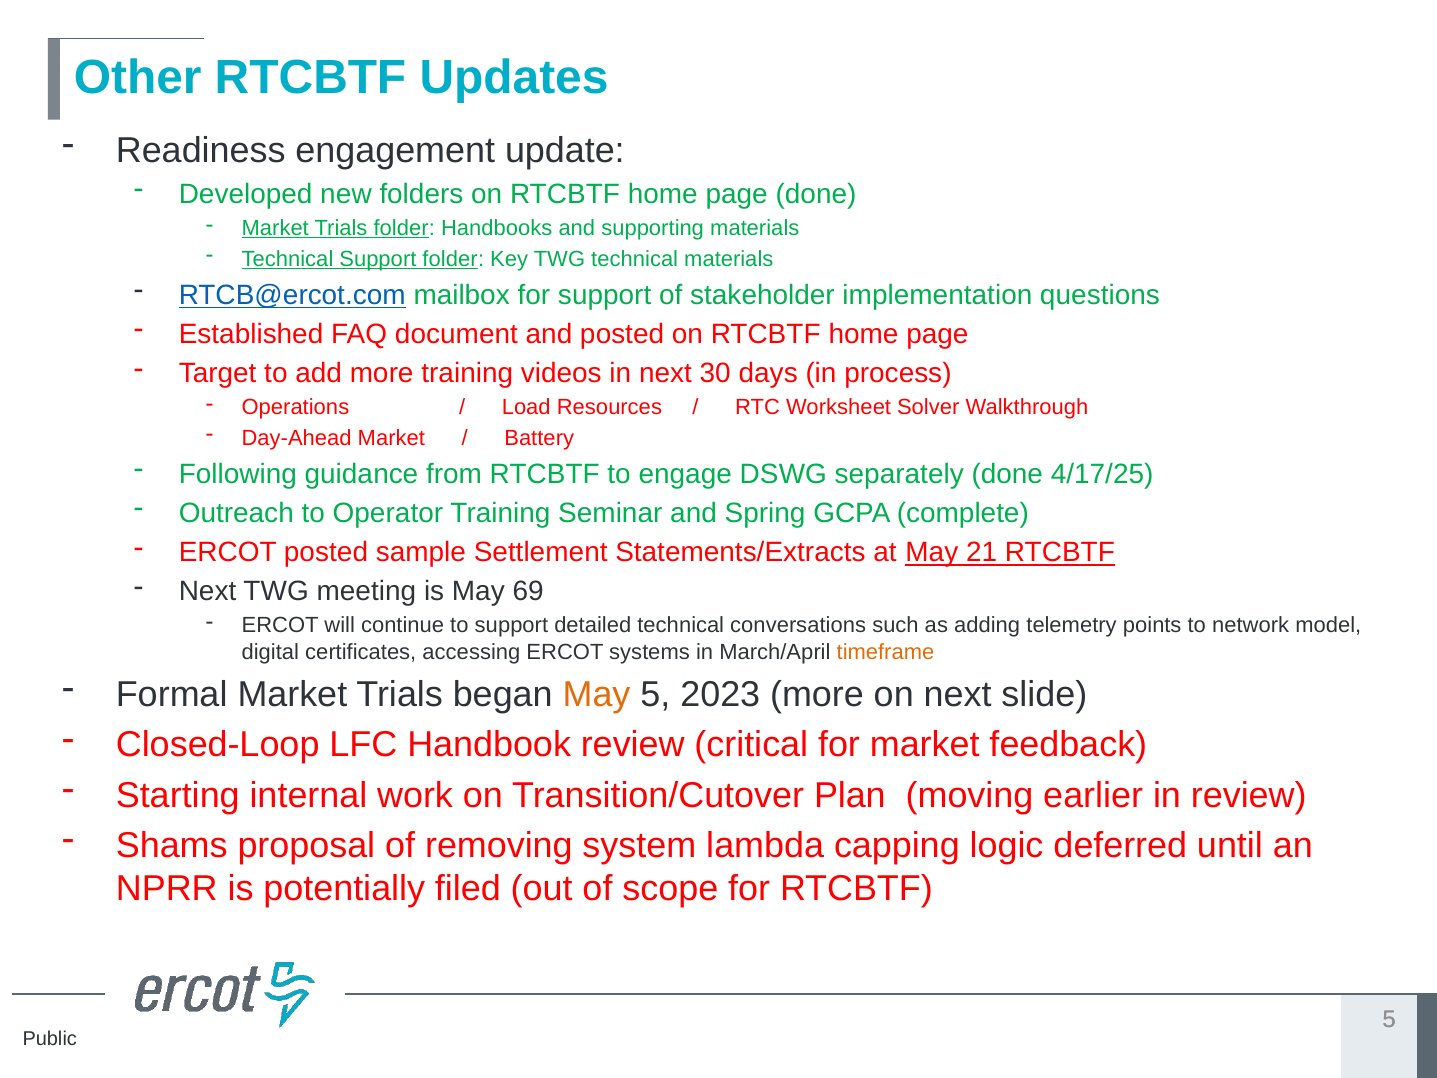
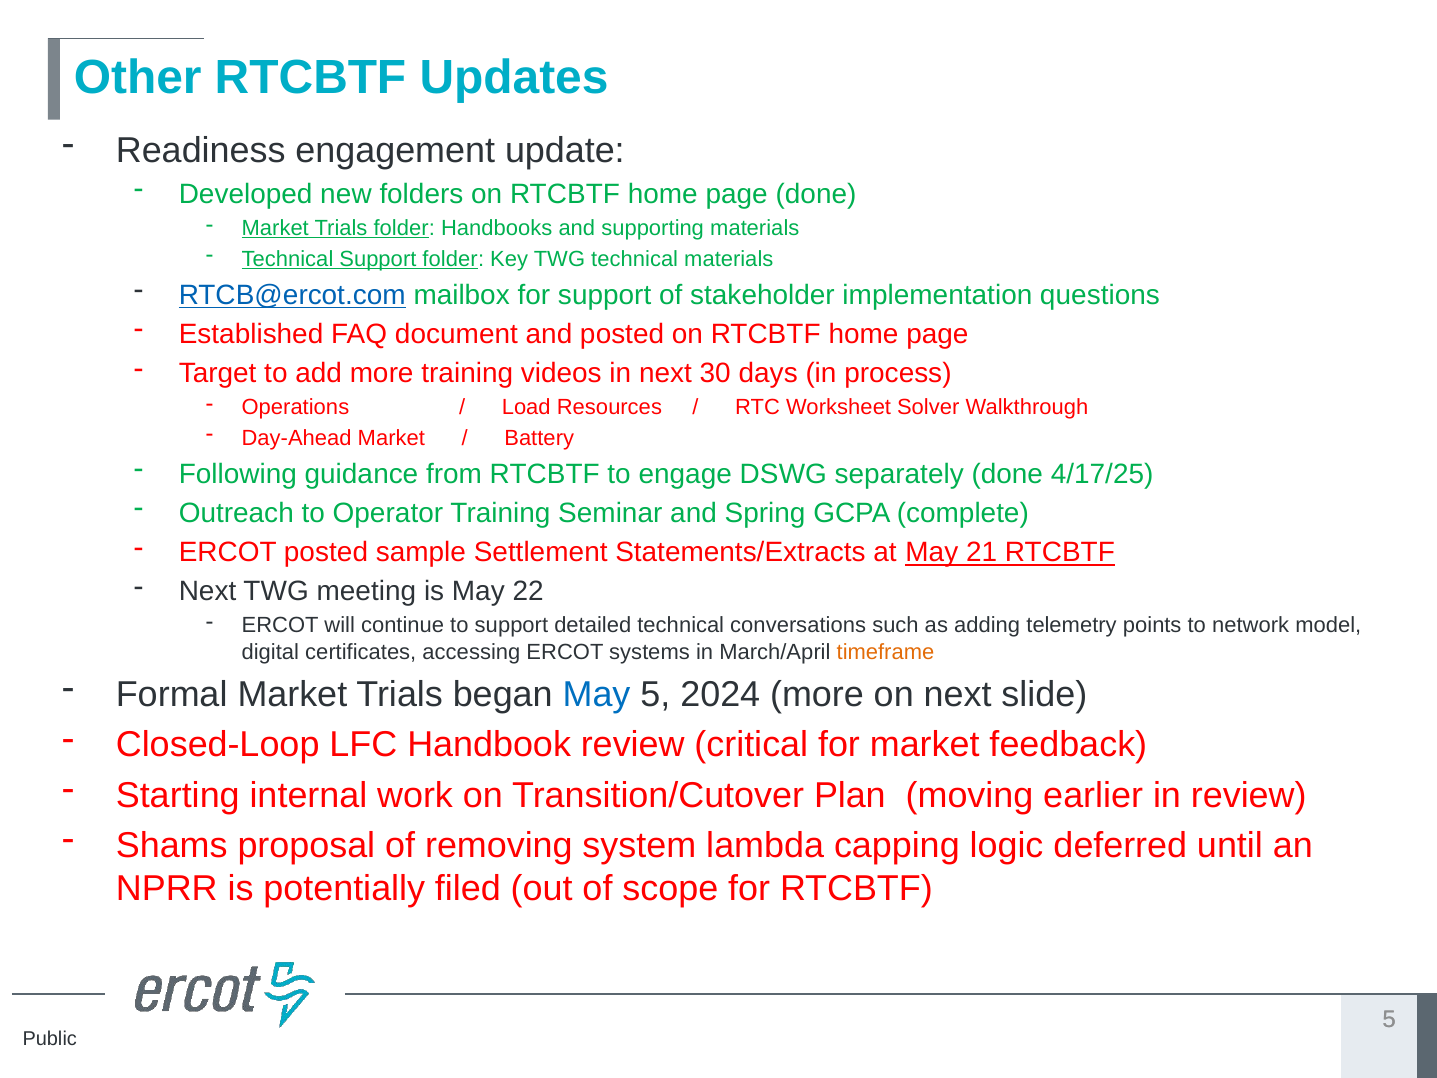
69: 69 -> 22 (528, 591)
May colour: orange -> blue (597, 695)
2023: 2023 -> 2024 (720, 695)
